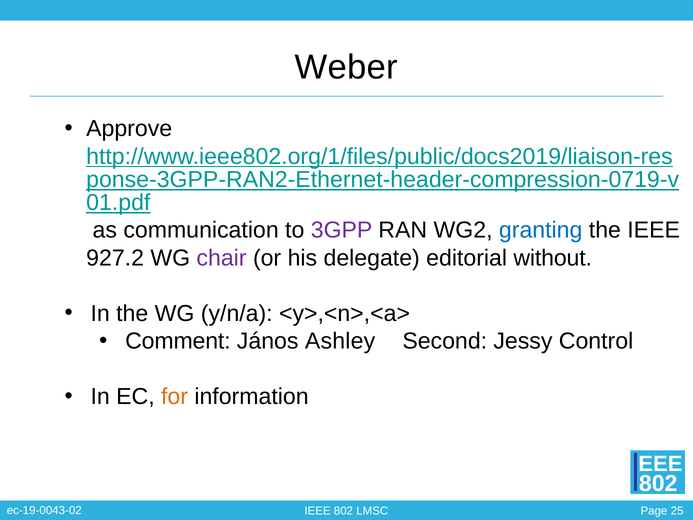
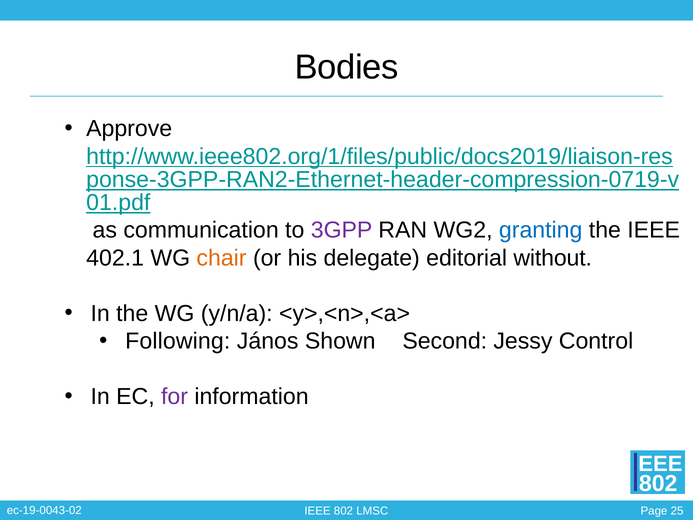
Weber: Weber -> Bodies (347, 67)
927.2: 927.2 -> 402.1 (115, 258)
chair colour: purple -> orange (222, 258)
Comment: Comment -> Following (178, 341)
Ashley: Ashley -> Shown (340, 341)
for colour: orange -> purple (175, 397)
